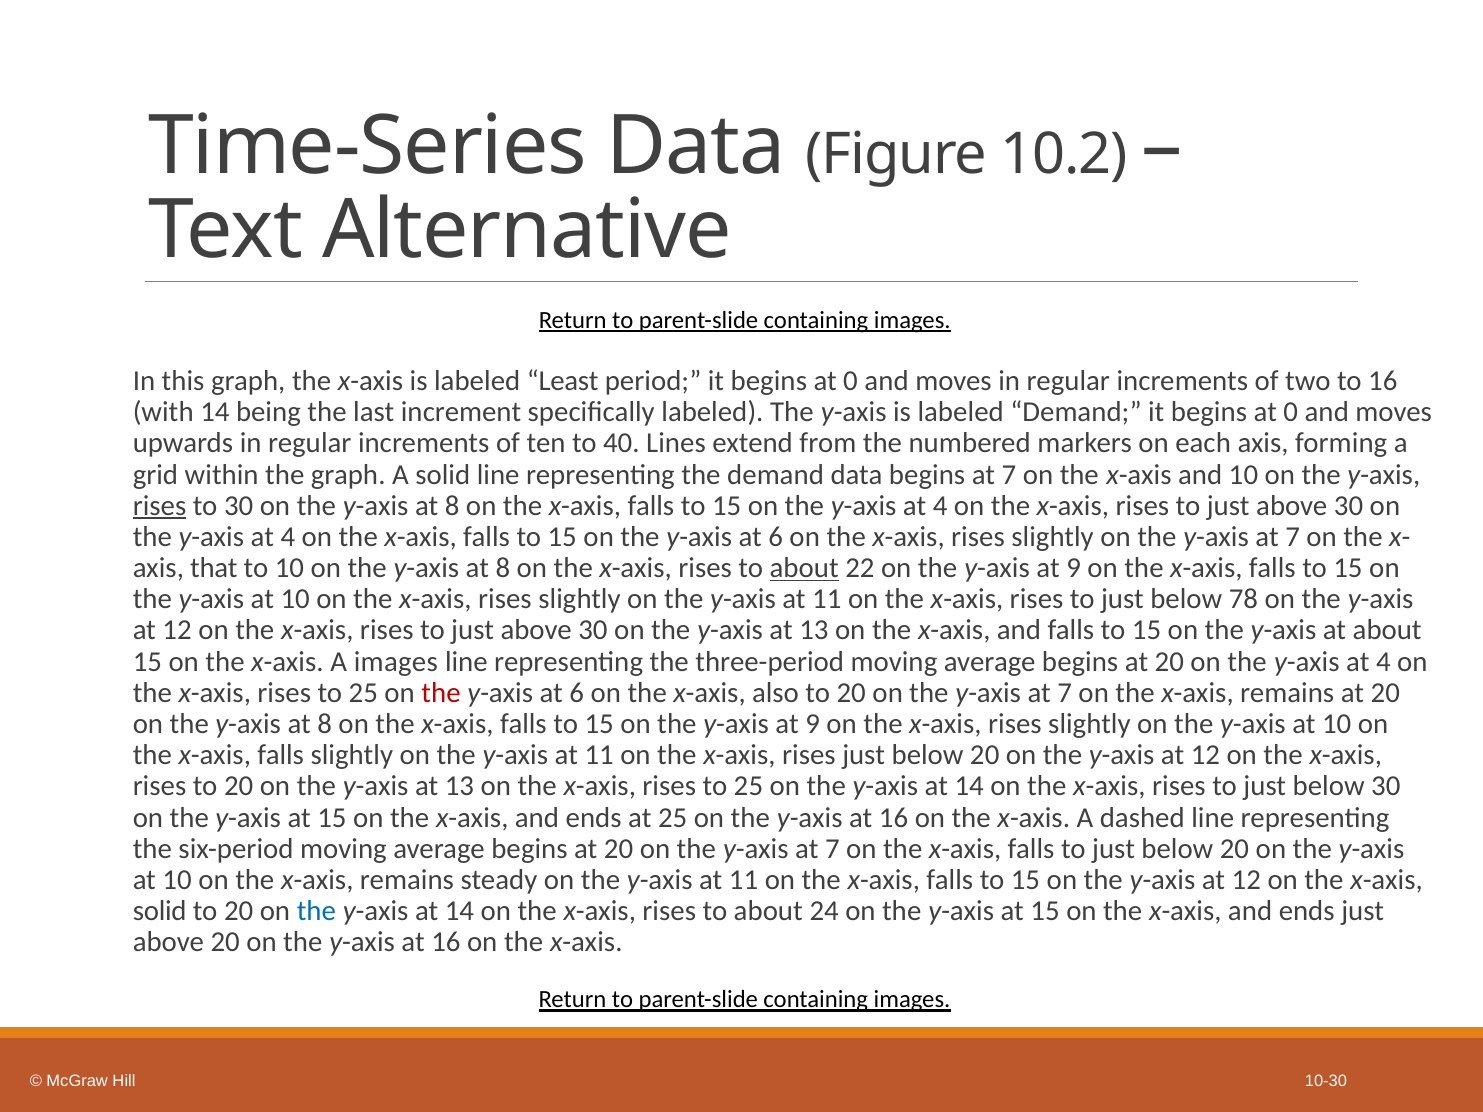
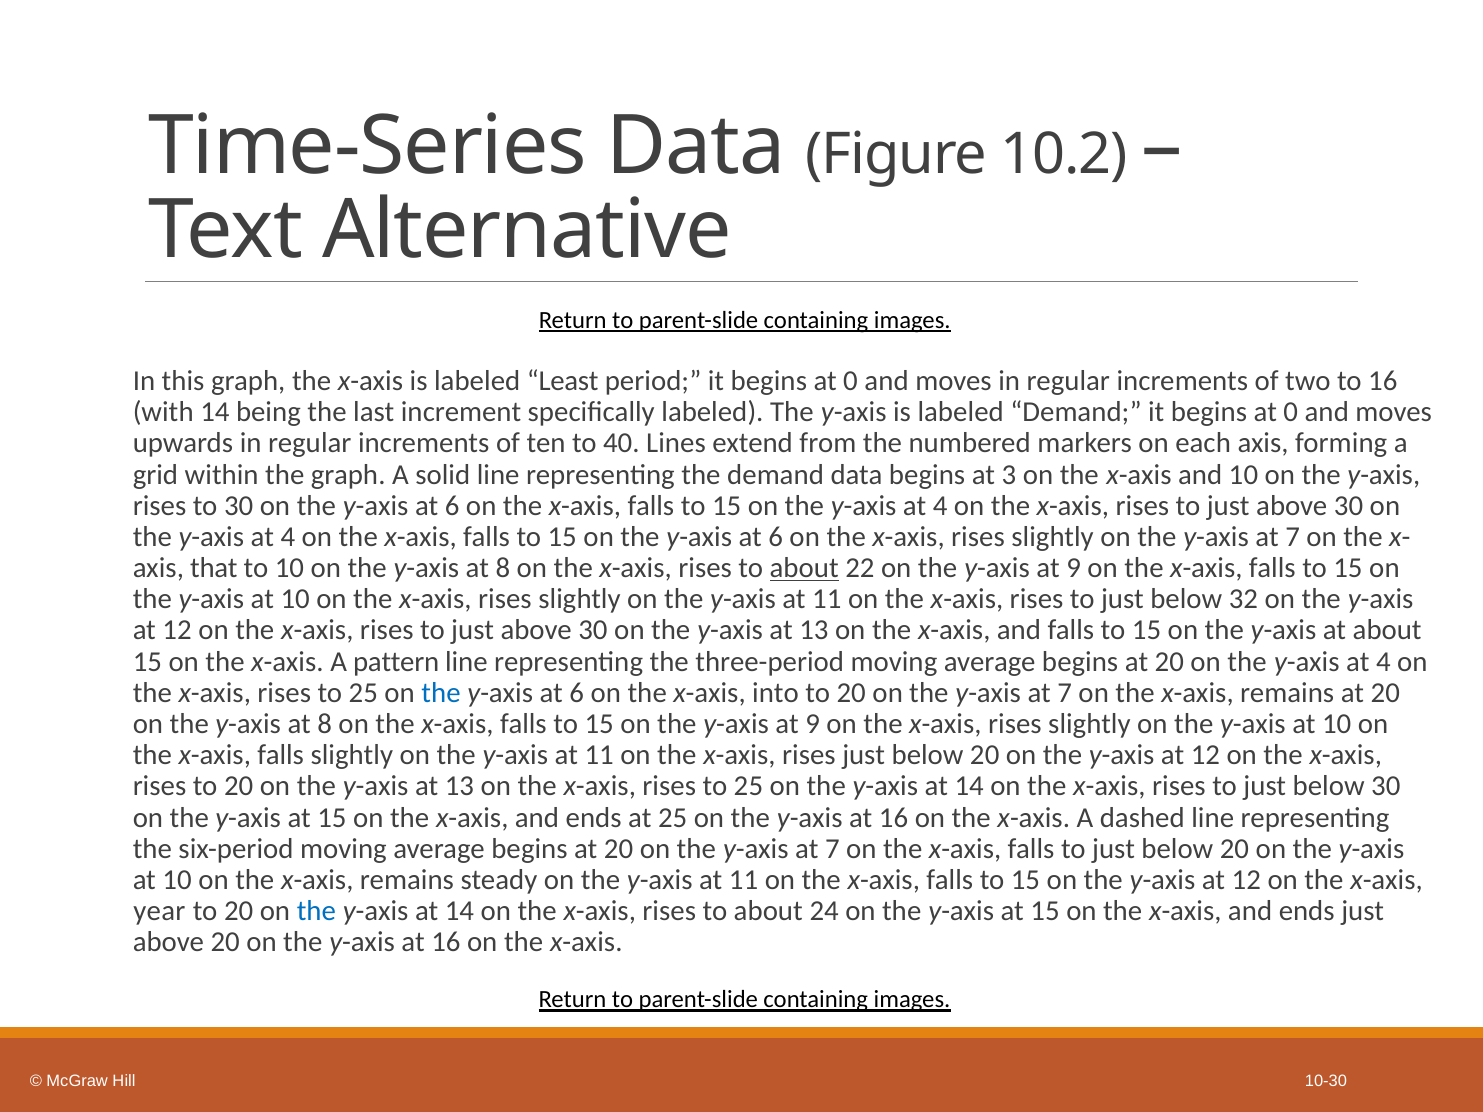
begins at 7: 7 -> 3 (1009, 475)
rises underline: present -> none (160, 506)
8: 8 -> 6 (452, 506)
78: 78 -> 32 (1243, 599)
A images: images -> pattern (396, 662)
the colour: red -> blue (441, 693)
also: also -> into (775, 693)
solid: solid -> year (159, 911)
